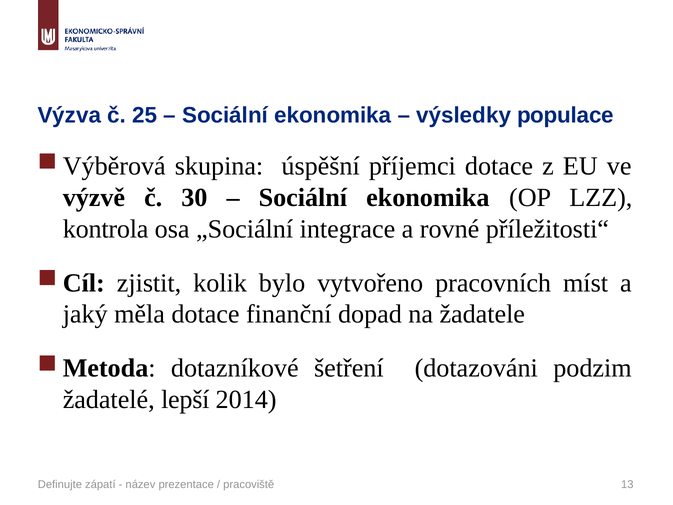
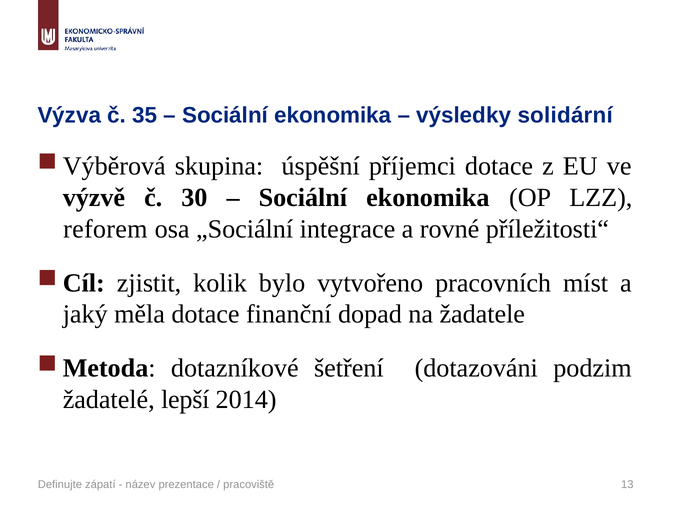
25: 25 -> 35 (145, 115)
populace: populace -> solidární (565, 115)
kontrola: kontrola -> reforem (105, 229)
